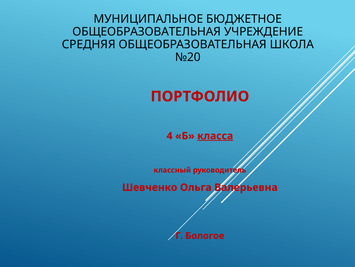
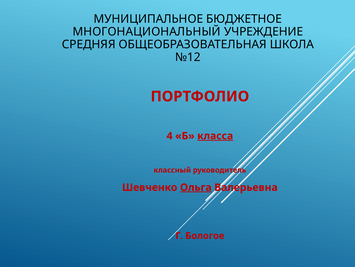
ОБЩЕОБРАЗОВАТЕЛЬНАЯ: ОБЩЕОБРАЗОВАТЕЛЬНАЯ -> МНОГОНАЦИОНАЛЬНЫЙ (147, 32)
№20: №20 -> №12 (188, 57)
Ольга underline: none -> present (196, 187)
